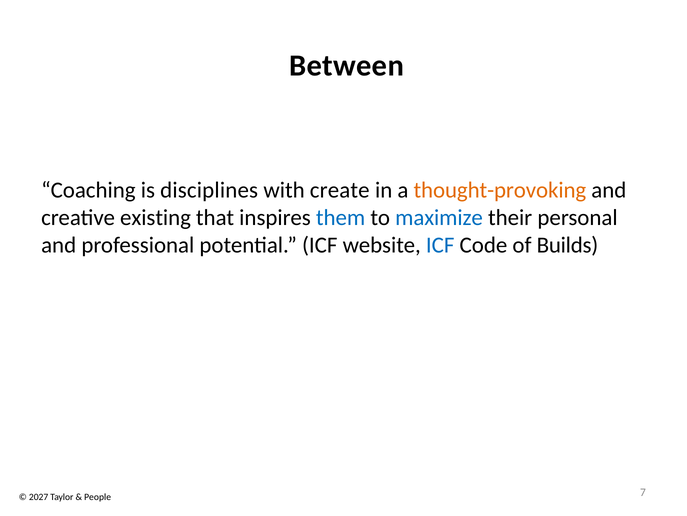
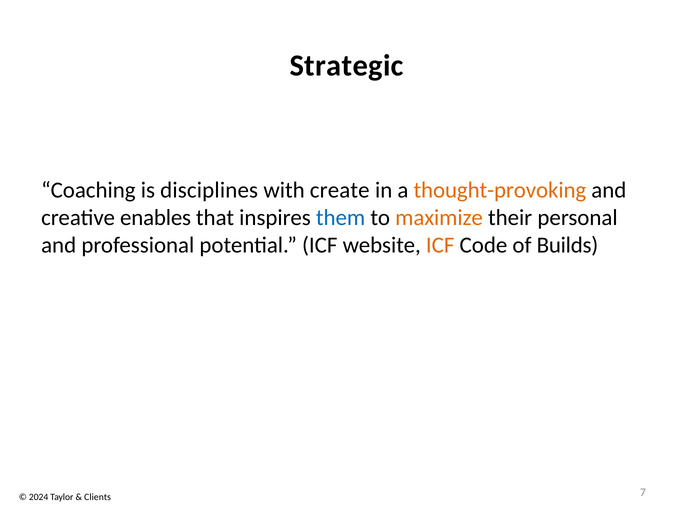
Between: Between -> Strategic (347, 66)
existing: existing -> enables (156, 217)
maximize colour: blue -> orange (439, 217)
ICF colour: blue -> orange (440, 245)
2027: 2027 -> 2024 (39, 496)
People: People -> Clients (98, 496)
